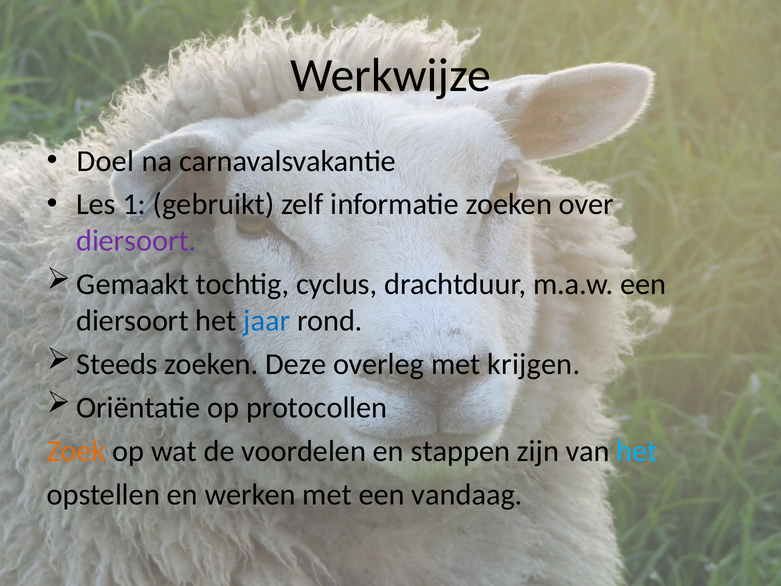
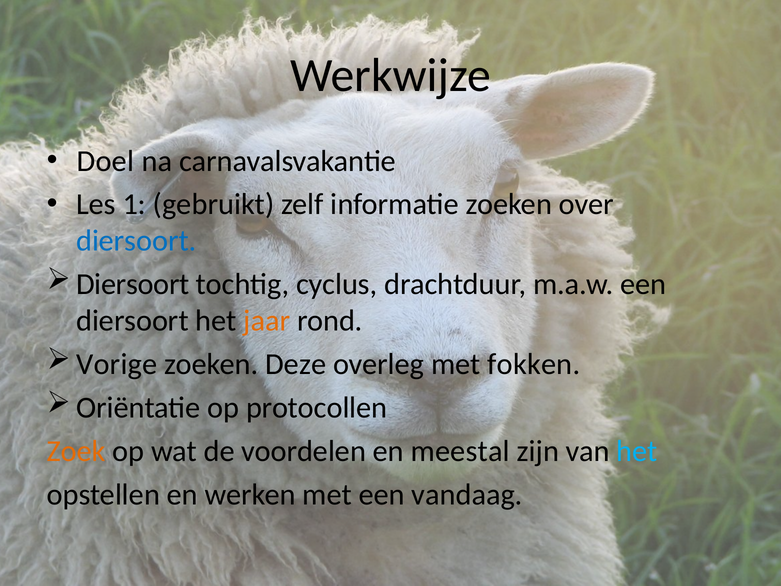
diersoort colour: purple -> blue (136, 241)
Gemaakt: Gemaakt -> Diersoort (133, 284)
jaar colour: blue -> orange (267, 321)
Steeds: Steeds -> Vorige (117, 364)
krijgen: krijgen -> fokken (534, 364)
stappen: stappen -> meestal (460, 451)
